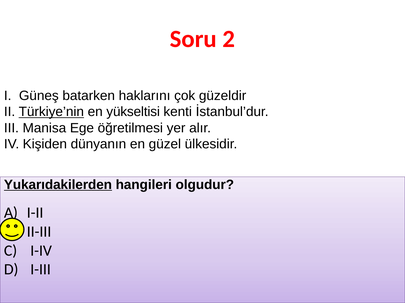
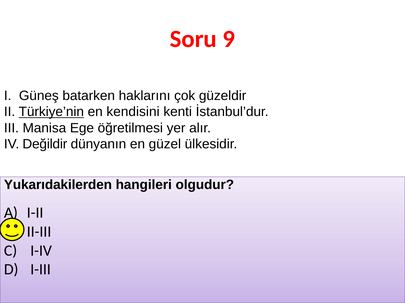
2: 2 -> 9 (229, 39)
yükseltisi: yükseltisi -> kendisini (133, 112)
Kişiden: Kişiden -> Değildir (45, 145)
Yukarıdakilerden underline: present -> none (58, 185)
